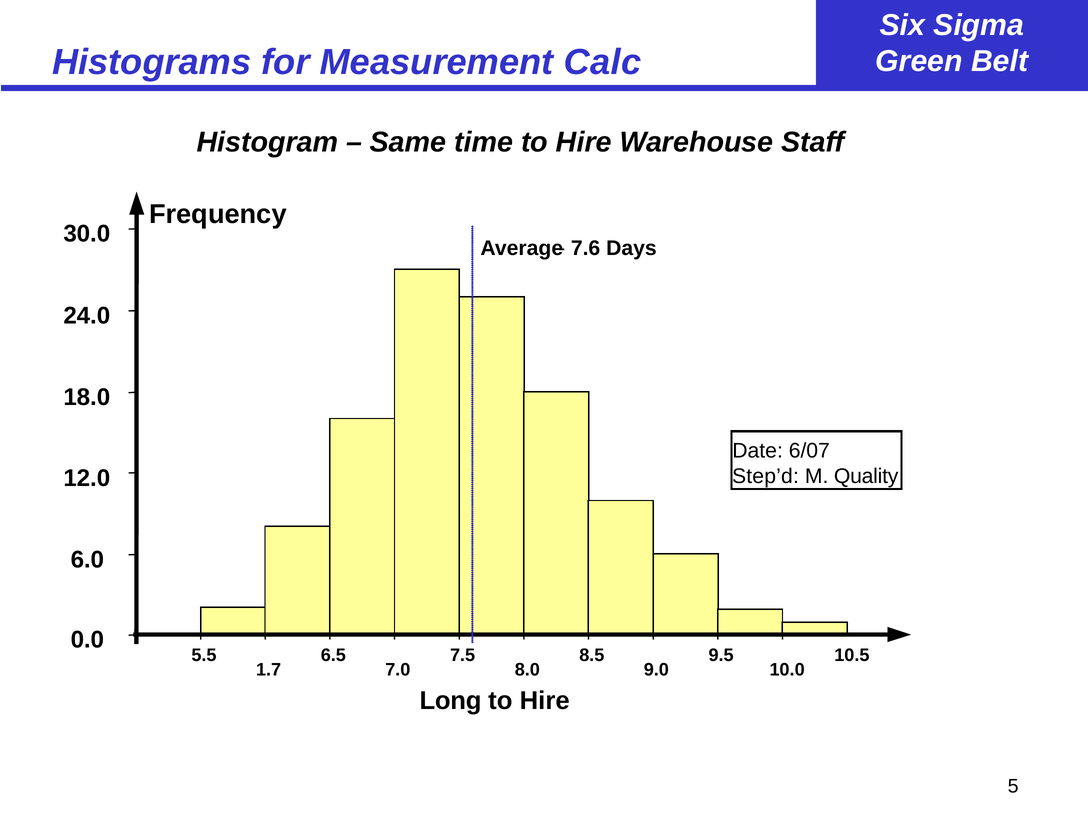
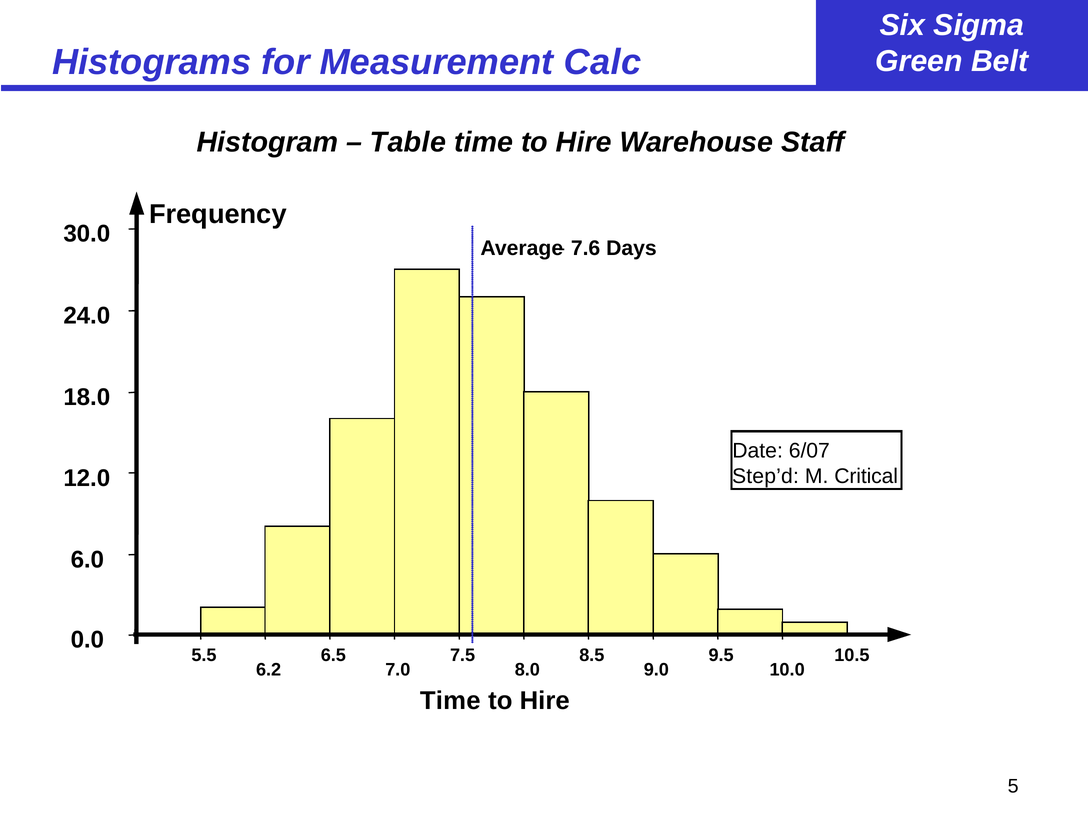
Same: Same -> Table (408, 142)
Quality: Quality -> Critical (866, 476)
1.7: 1.7 -> 6.2 (269, 670)
Long: Long -> Time (450, 701)
